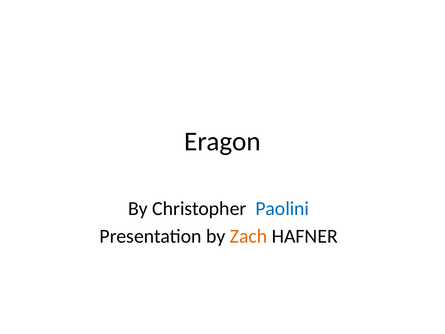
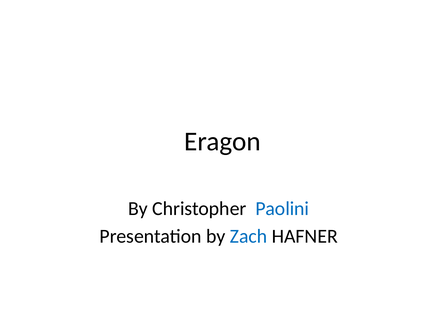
Zach colour: orange -> blue (249, 236)
